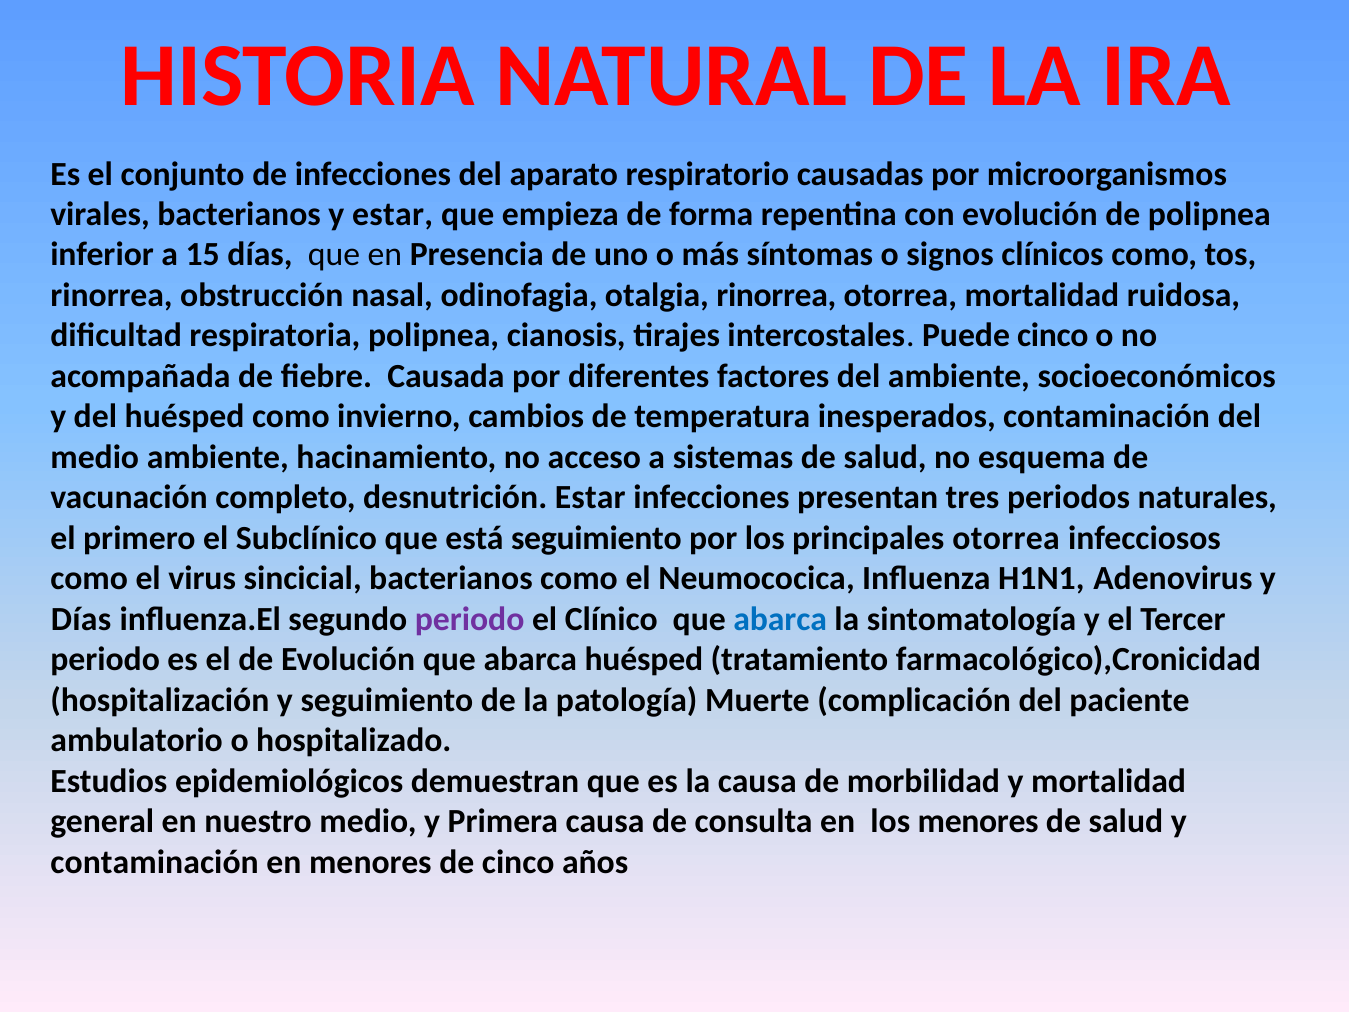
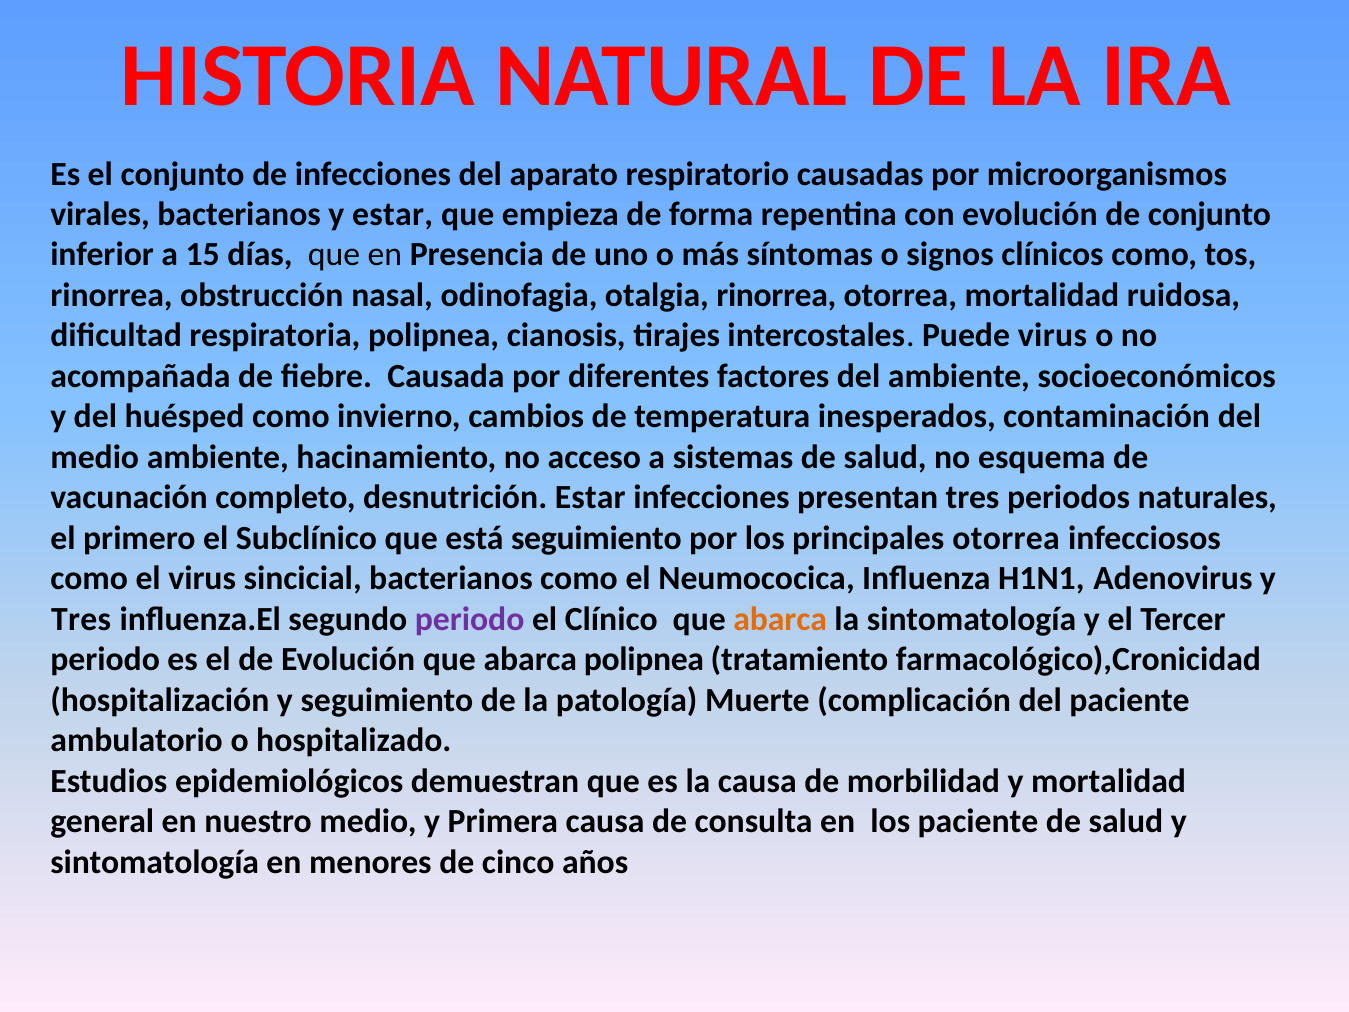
de polipnea: polipnea -> conjunto (1209, 214)
Puede cinco: cinco -> virus (1052, 336)
Días: Días -> Tres (81, 619)
abarca colour: blue -> orange (780, 619)
abarca huésped: huésped -> polipnea (644, 659)
los menores: menores -> paciente (978, 821)
contaminación: contaminación -> sintomatología (155, 862)
